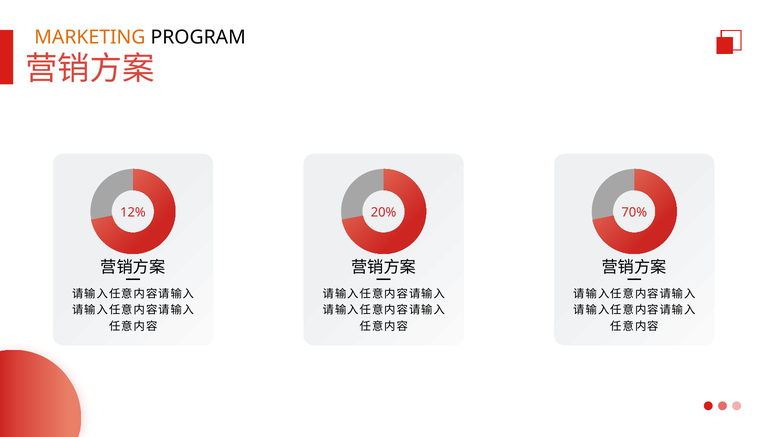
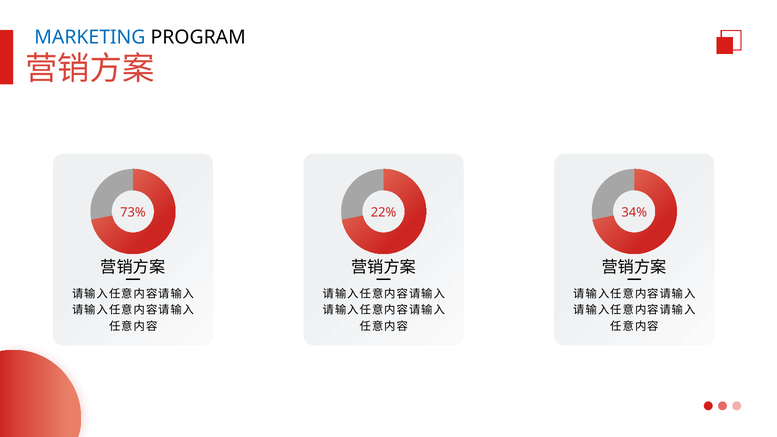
MARKETING colour: orange -> blue (90, 38)
12%: 12% -> 73% (133, 212)
20%: 20% -> 22% (384, 212)
70%: 70% -> 34% (634, 212)
